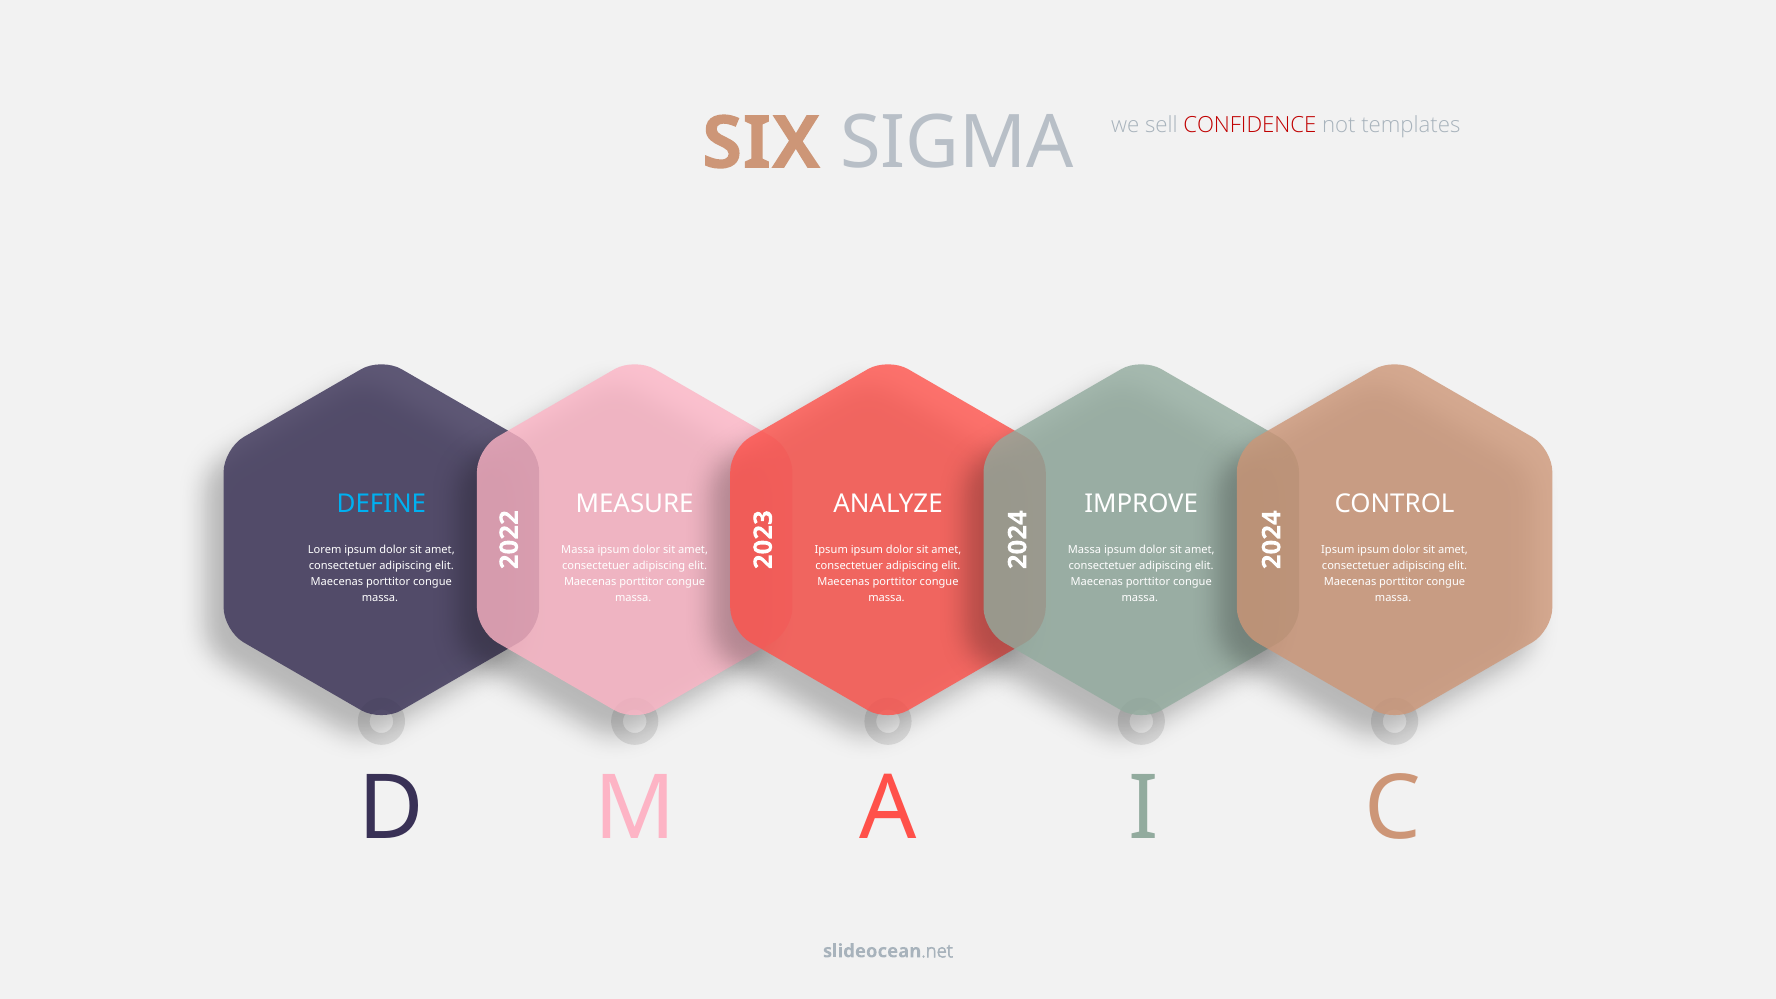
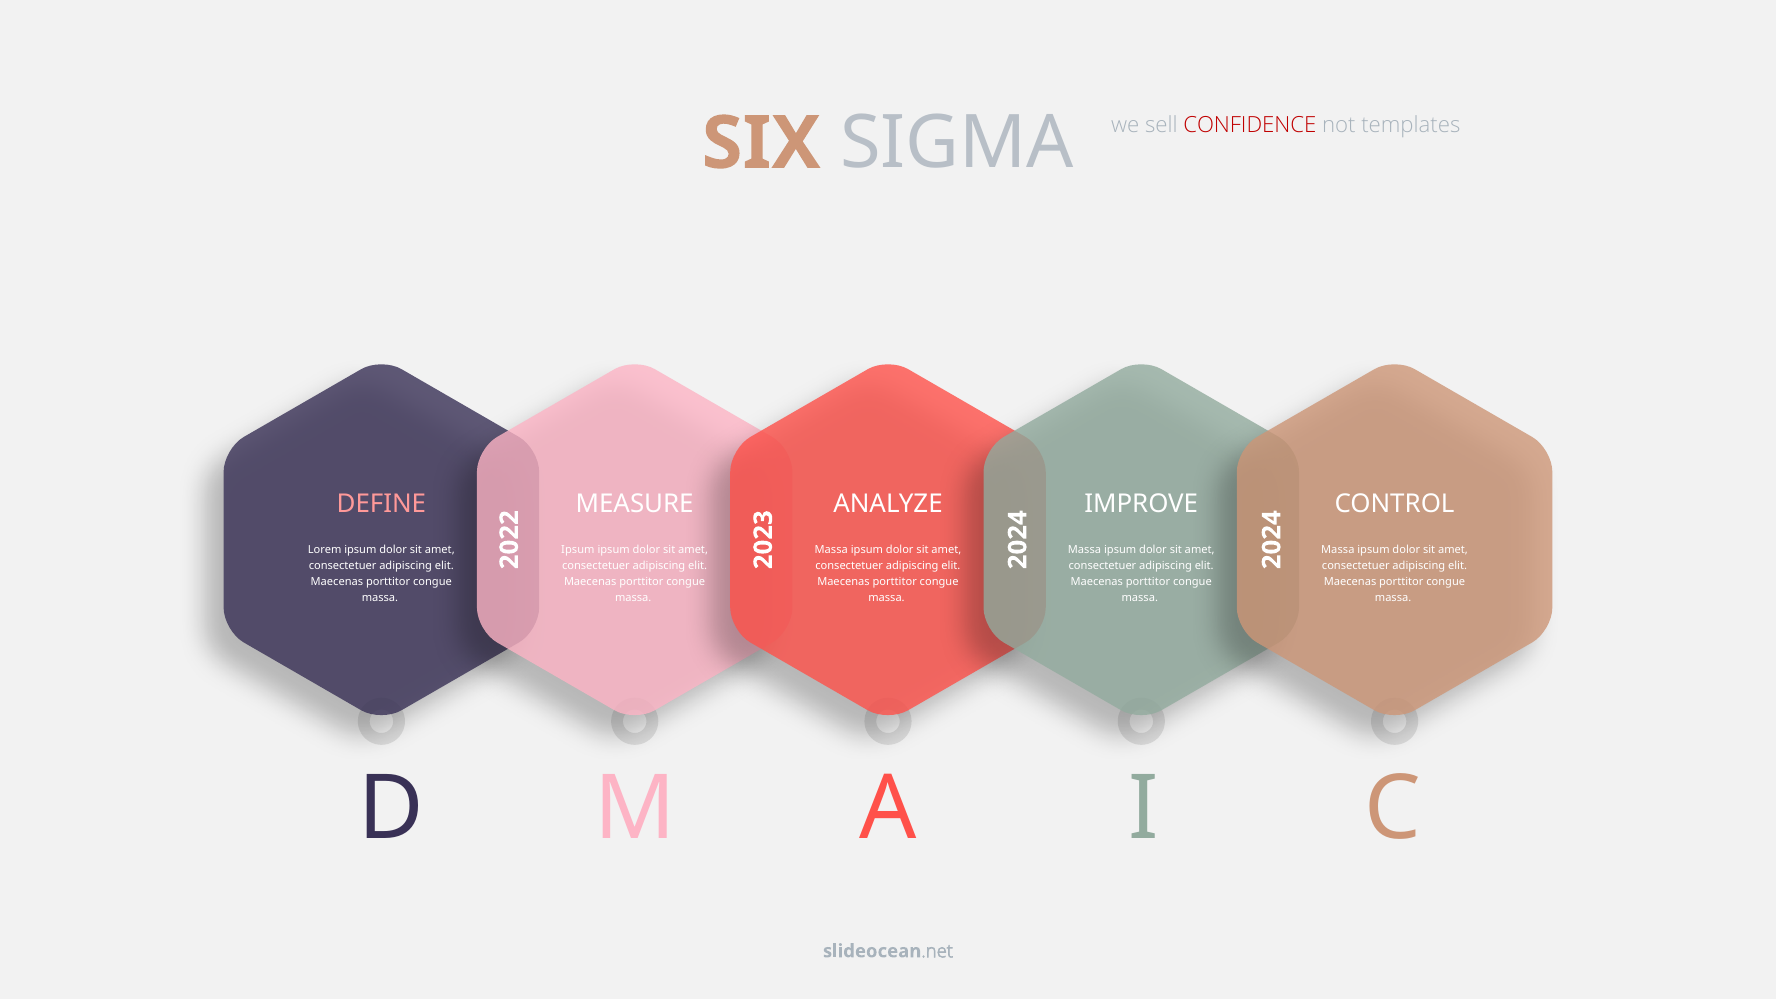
DEFINE colour: light blue -> pink (381, 504)
Massa: Massa -> Ipsum (578, 549)
Ipsum: Ipsum -> Massa (831, 549)
Ipsum: Ipsum -> Massa (1338, 549)
